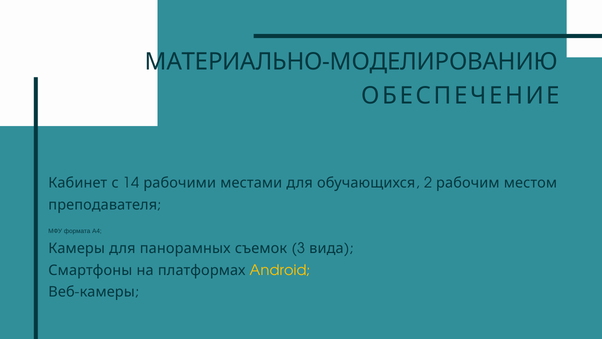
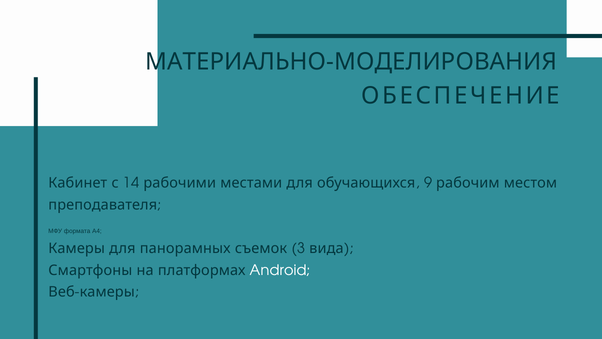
МАТЕРИАЛЬНО-МОДЕЛИРОВАНИЮ: МАТЕРИАЛЬНО-МОДЕЛИРОВАНИЮ -> МАТЕРИАЛЬНО-МОДЕЛИРОВАНИЯ (351, 62)
2: 2 -> 9 (428, 183)
Android colour: yellow -> white (280, 270)
